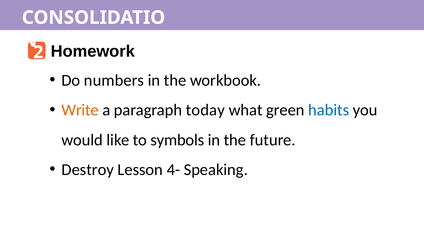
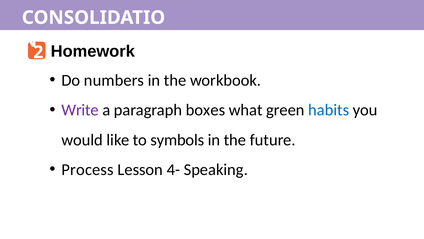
Write colour: orange -> purple (80, 110)
today: today -> boxes (205, 110)
Destroy: Destroy -> Process (88, 169)
